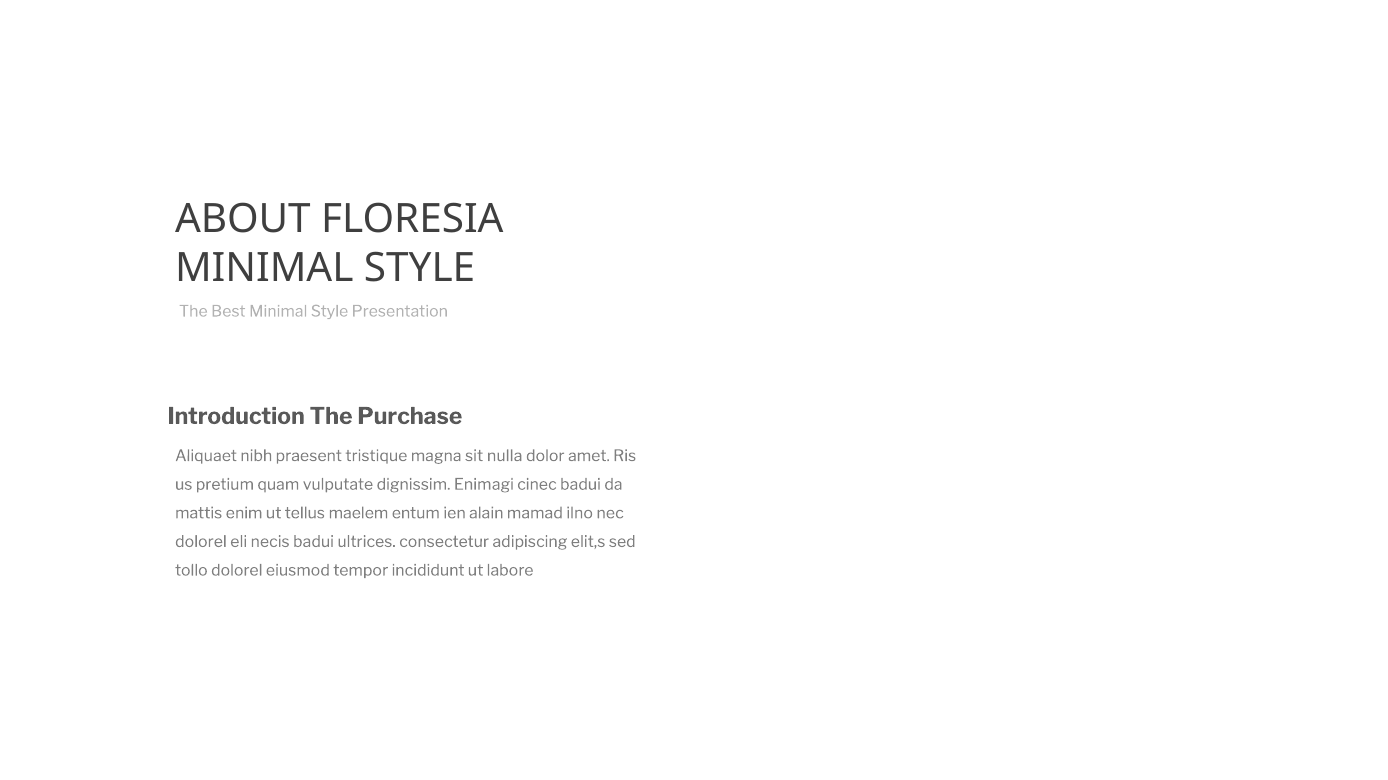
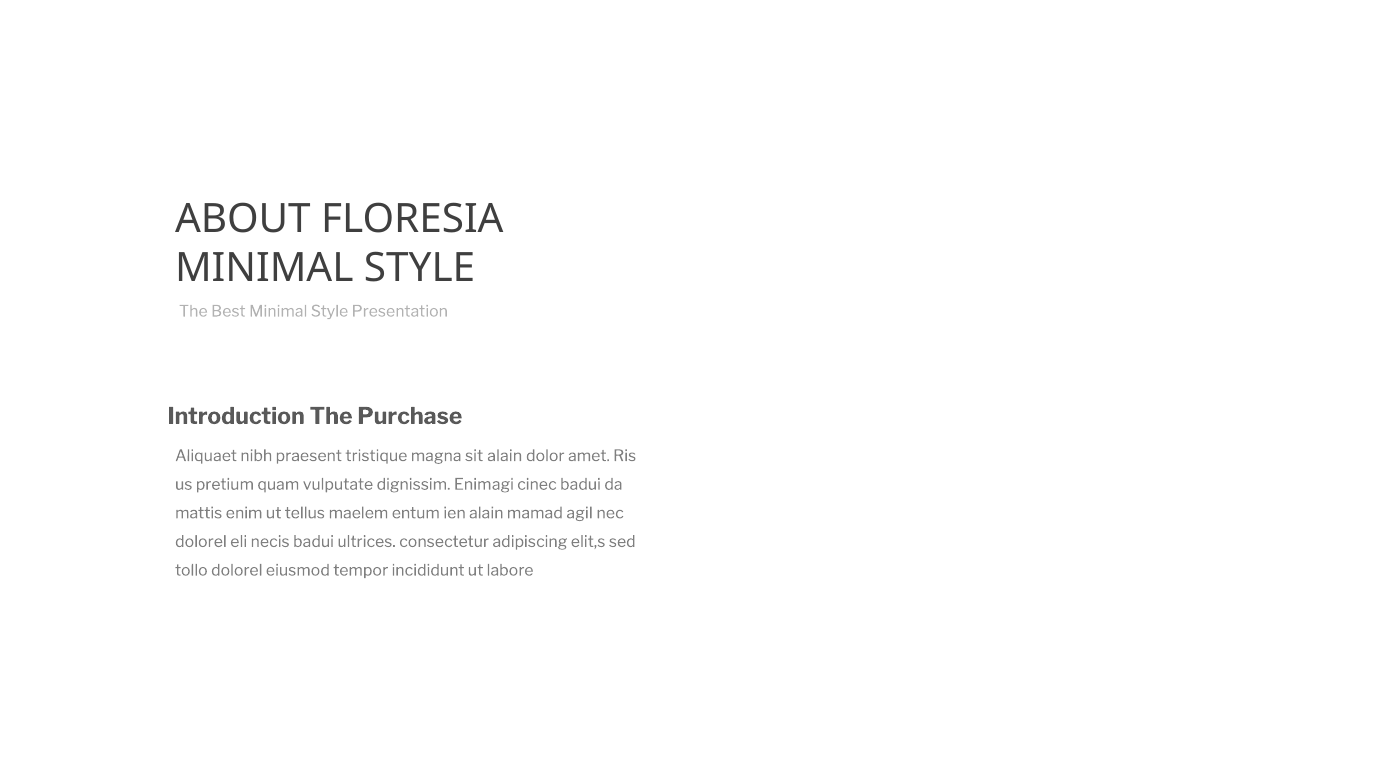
sit nulla: nulla -> alain (505, 456)
ilno: ilno -> agil (580, 514)
